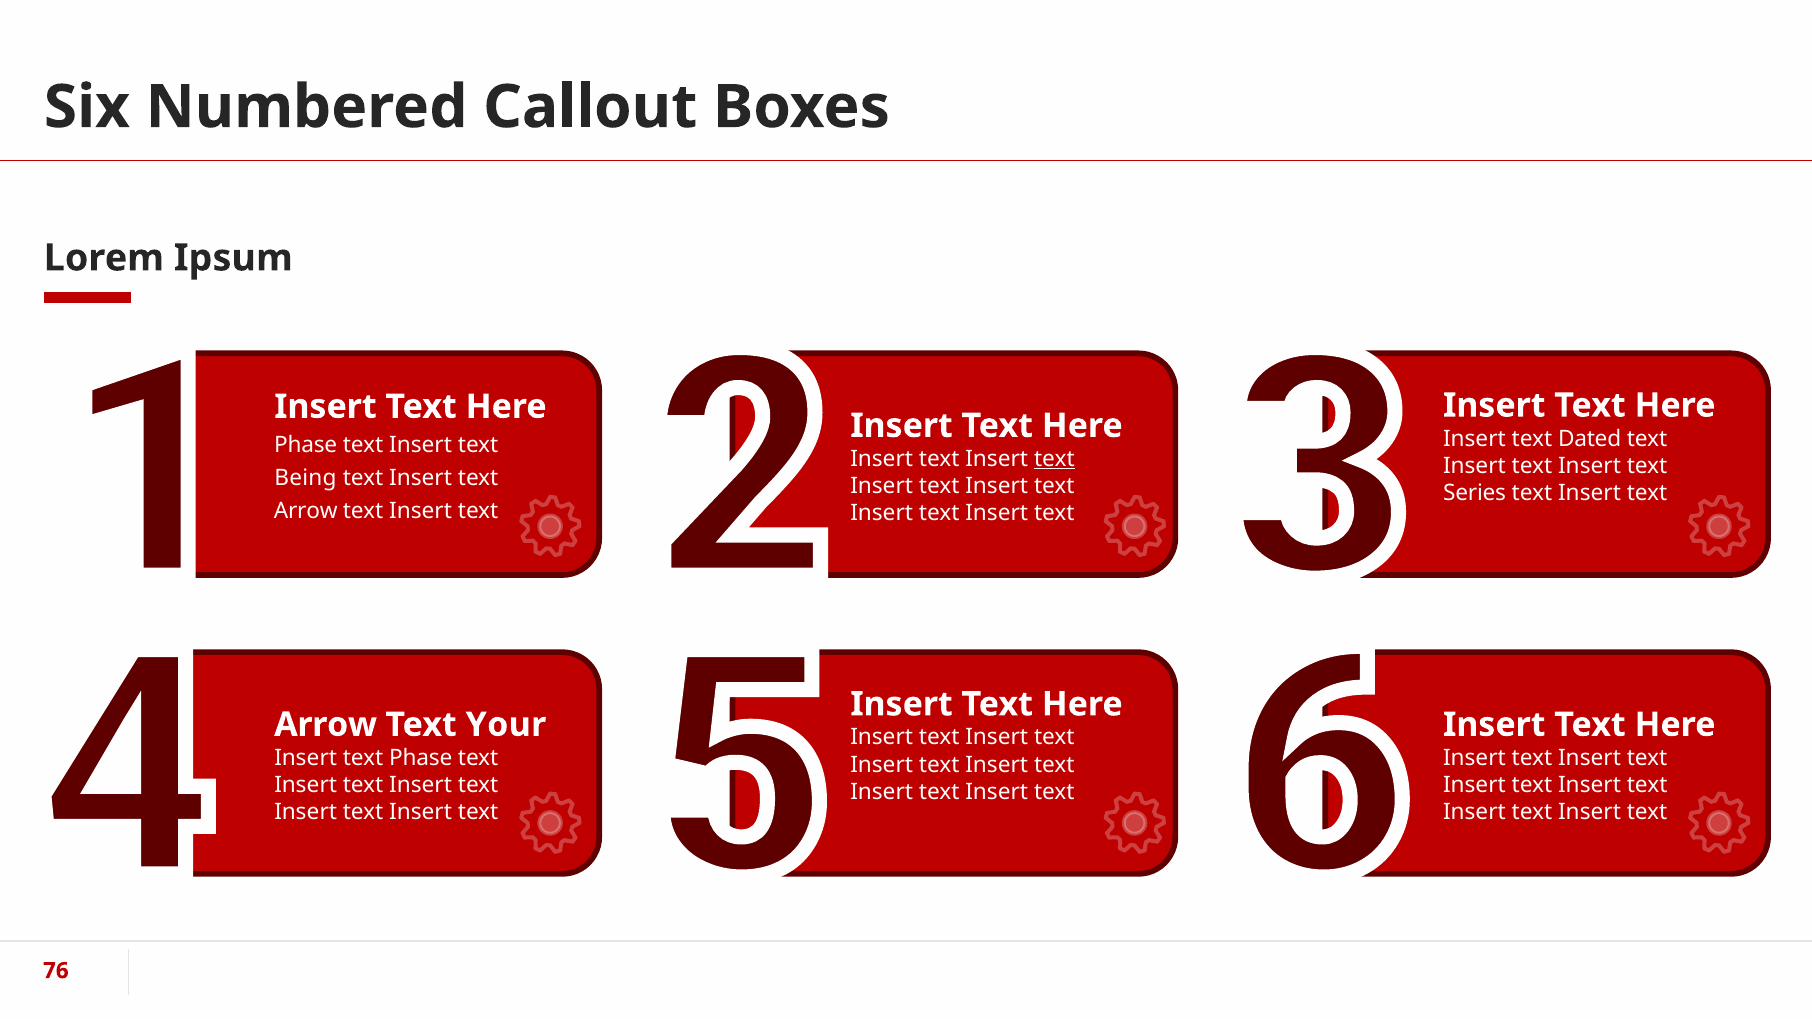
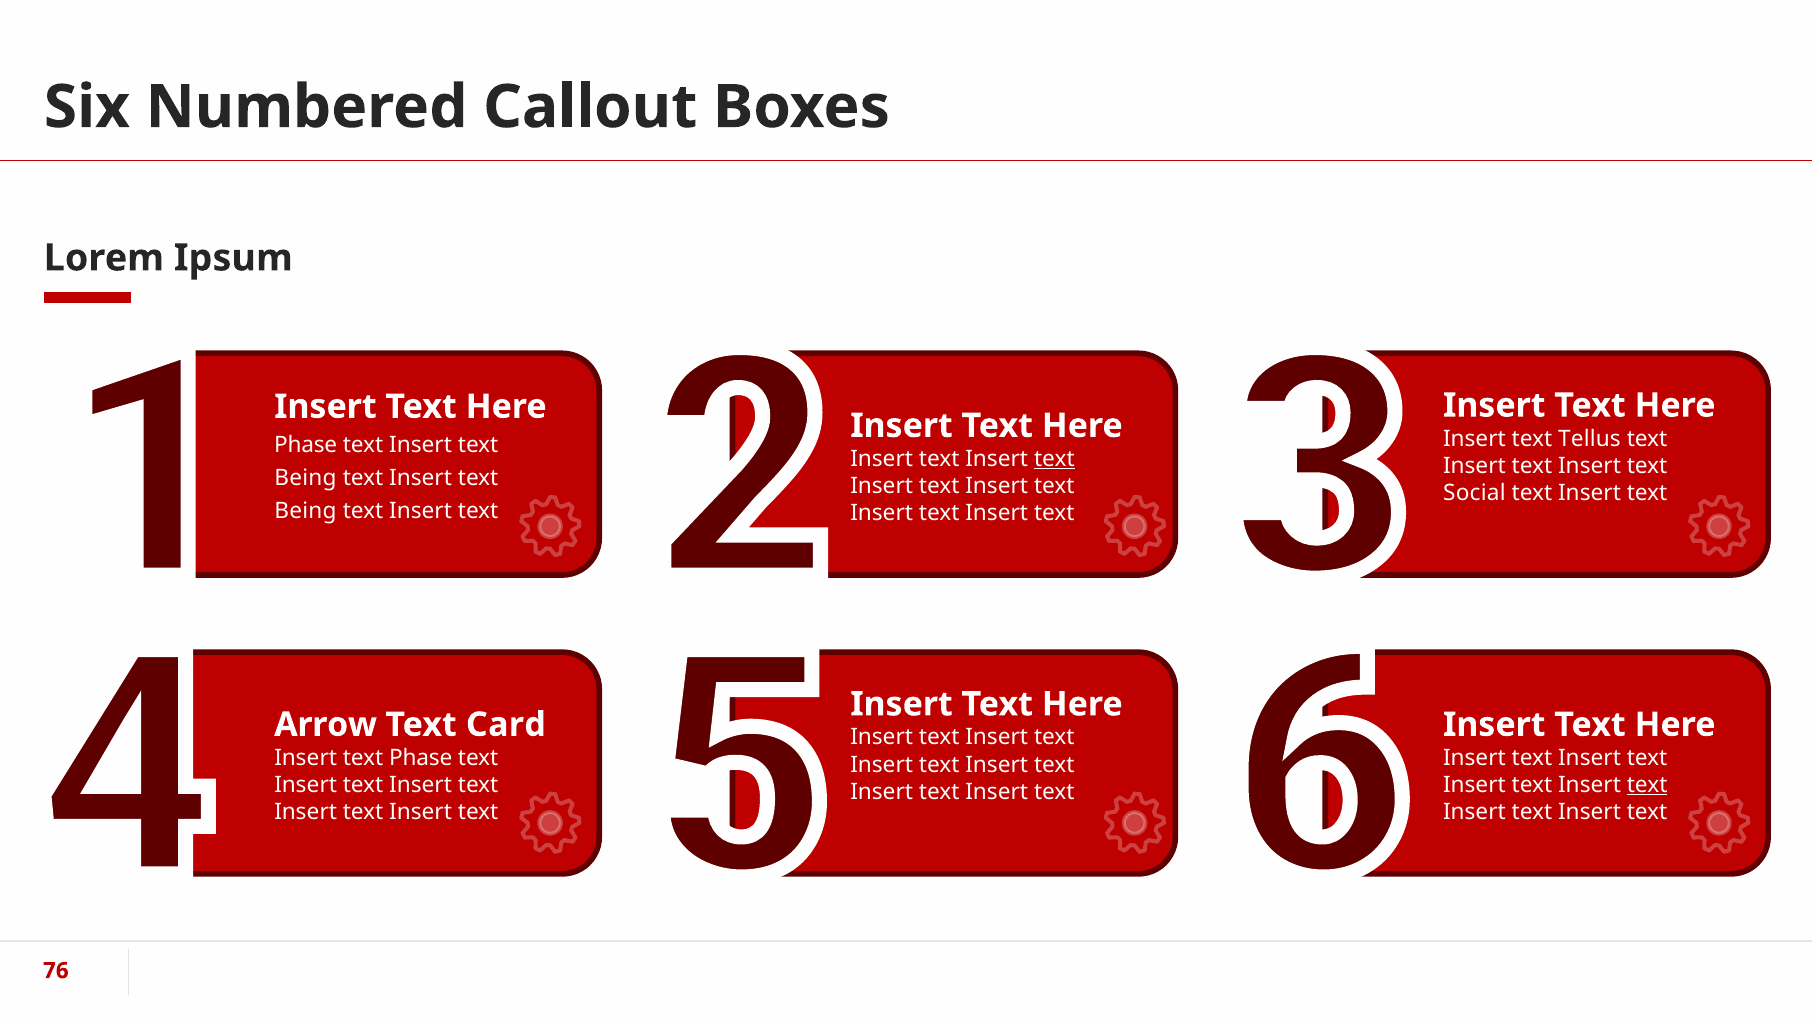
Dated: Dated -> Tellus (1589, 439)
Series: Series -> Social (1474, 493)
Arrow: Arrow -> Being (305, 511)
Your: Your -> Card (506, 725)
text underline: none -> present (1647, 785)
